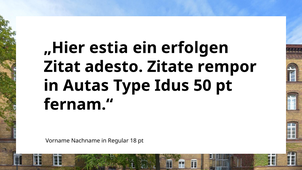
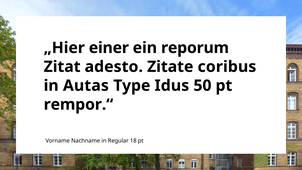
estia: estia -> einer (109, 48)
erfolgen: erfolgen -> reporum (195, 48)
rempor: rempor -> coribus (227, 67)
fernam.“: fernam.“ -> rempor.“ (78, 104)
